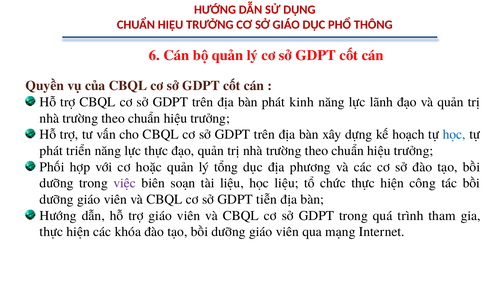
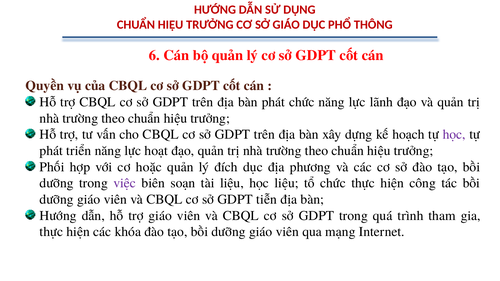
phát kinh: kinh -> chức (302, 102)
học colour: blue -> purple (454, 135)
lực thực: thực -> hoạt (156, 151)
tổng: tổng -> đích (226, 167)
